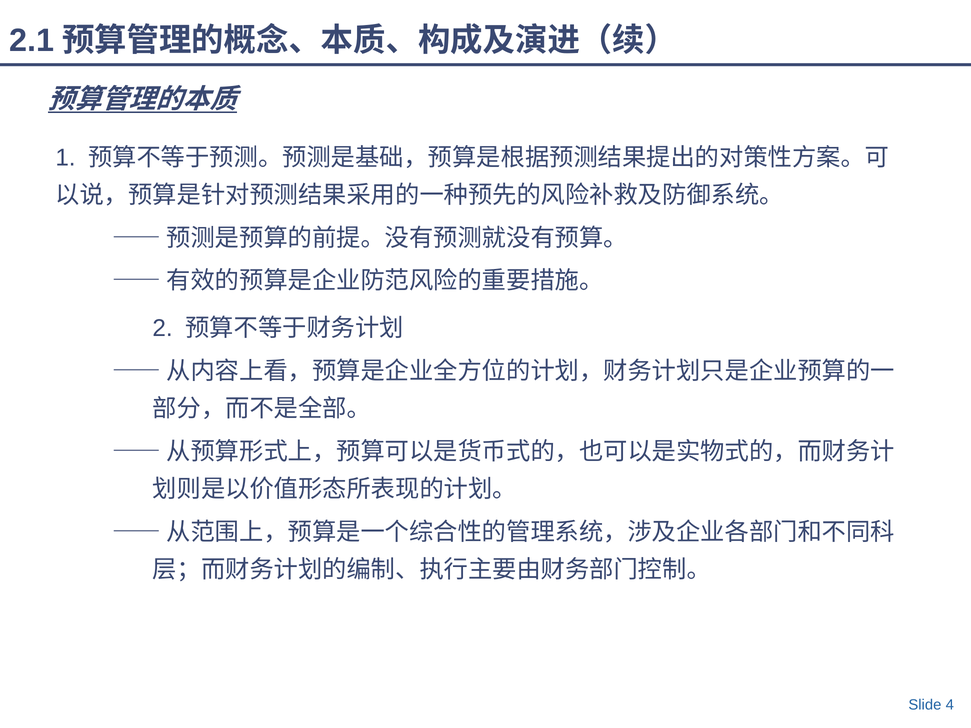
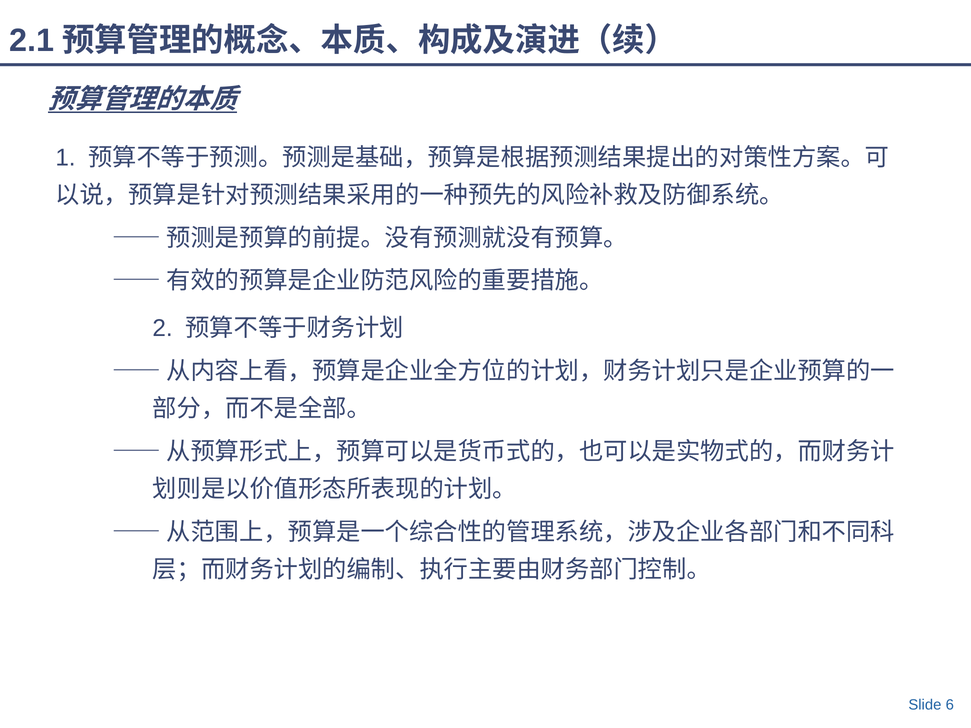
4: 4 -> 6 (950, 705)
